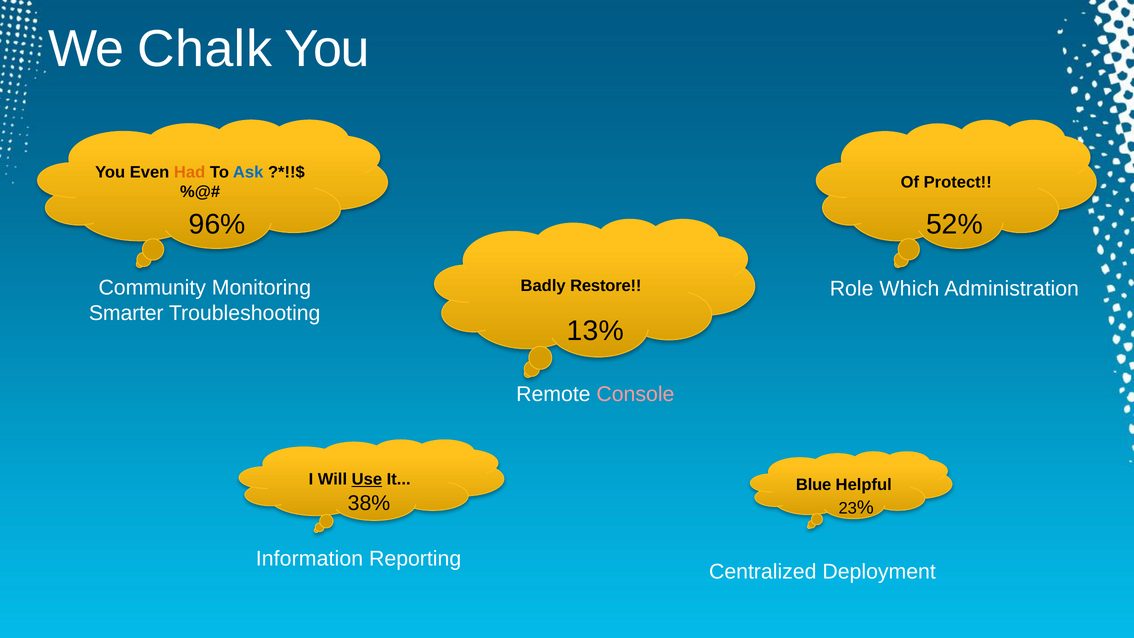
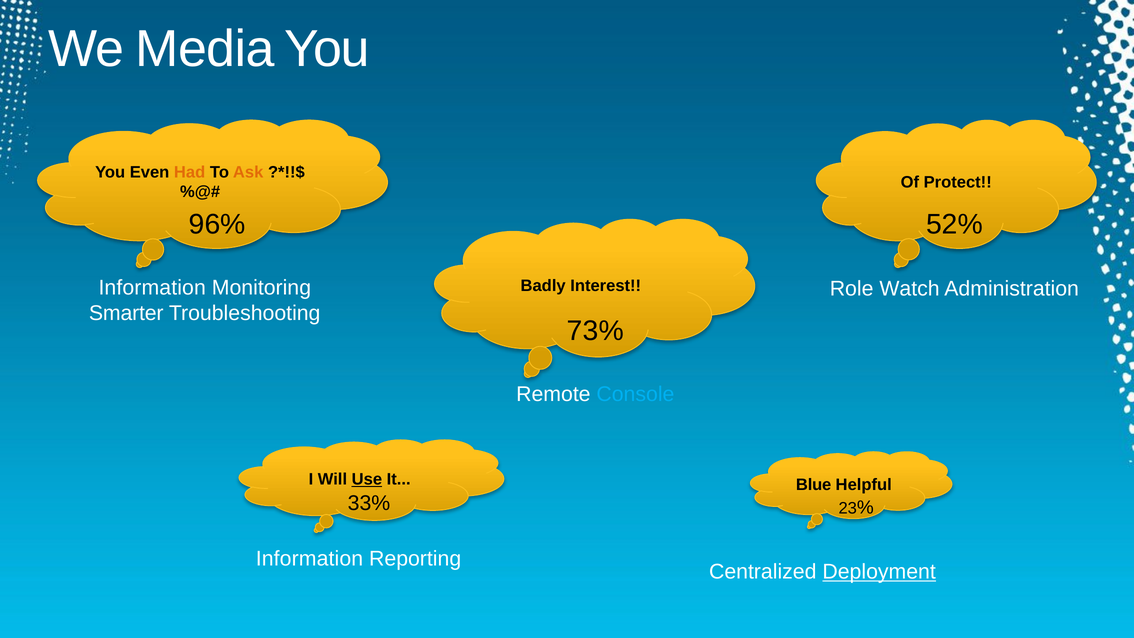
Chalk: Chalk -> Media (205, 49)
Ask colour: blue -> orange (248, 172)
Community: Community -> Information (152, 288)
Restore: Restore -> Interest (606, 286)
Which: Which -> Watch (910, 289)
13%: 13% -> 73% (595, 331)
Console colour: pink -> light blue (635, 394)
38%: 38% -> 33% (369, 503)
Deployment underline: none -> present (879, 572)
